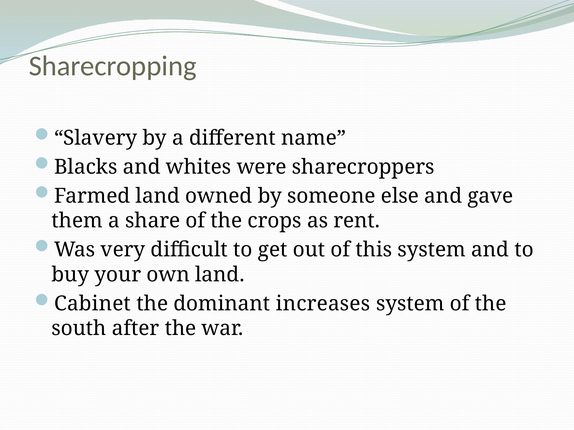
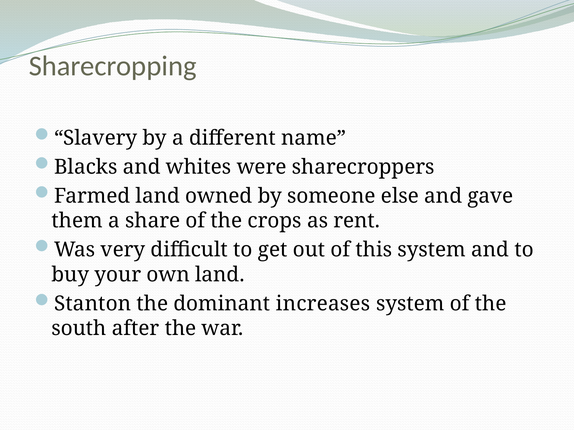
Cabinet: Cabinet -> Stanton (93, 304)
